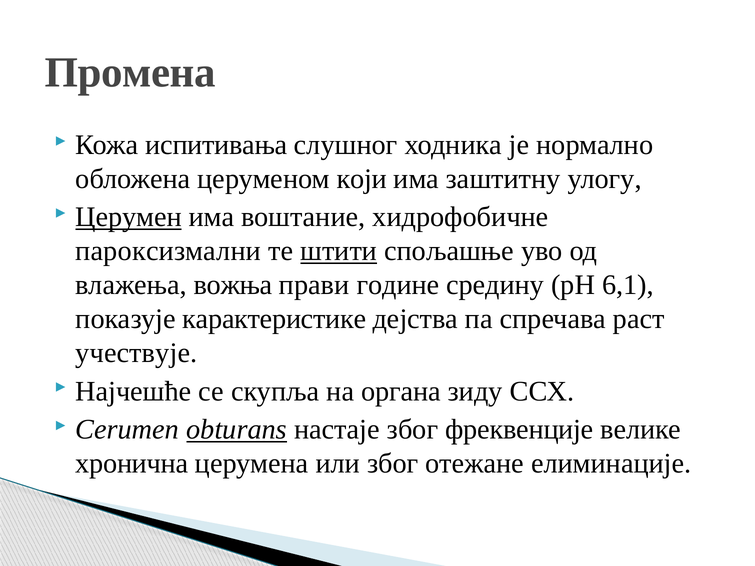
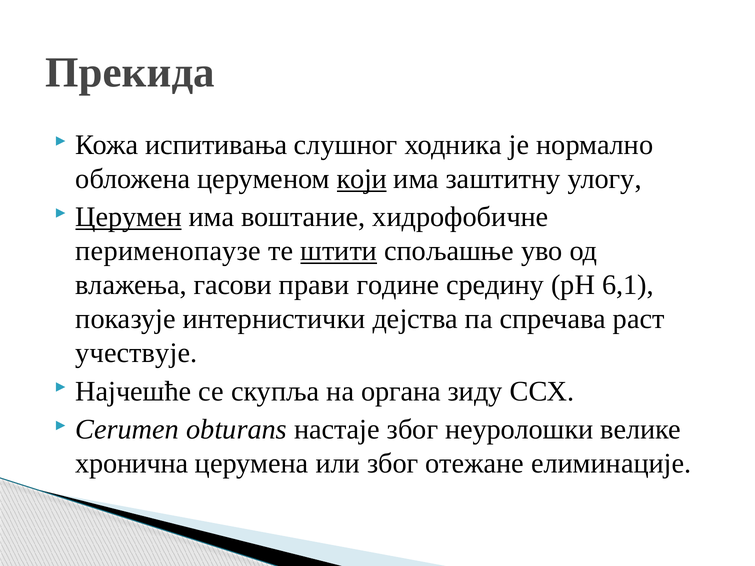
Промена: Промена -> Прекида (130, 73)
који underline: none -> present (362, 179)
пароксизмални: пароксизмални -> перименопаузе (168, 251)
вожња: вожња -> гасови (233, 285)
карактеристике: карактеристике -> интернистички (274, 319)
obturans underline: present -> none (237, 430)
фреквенције: фреквенције -> неуролошки (519, 430)
